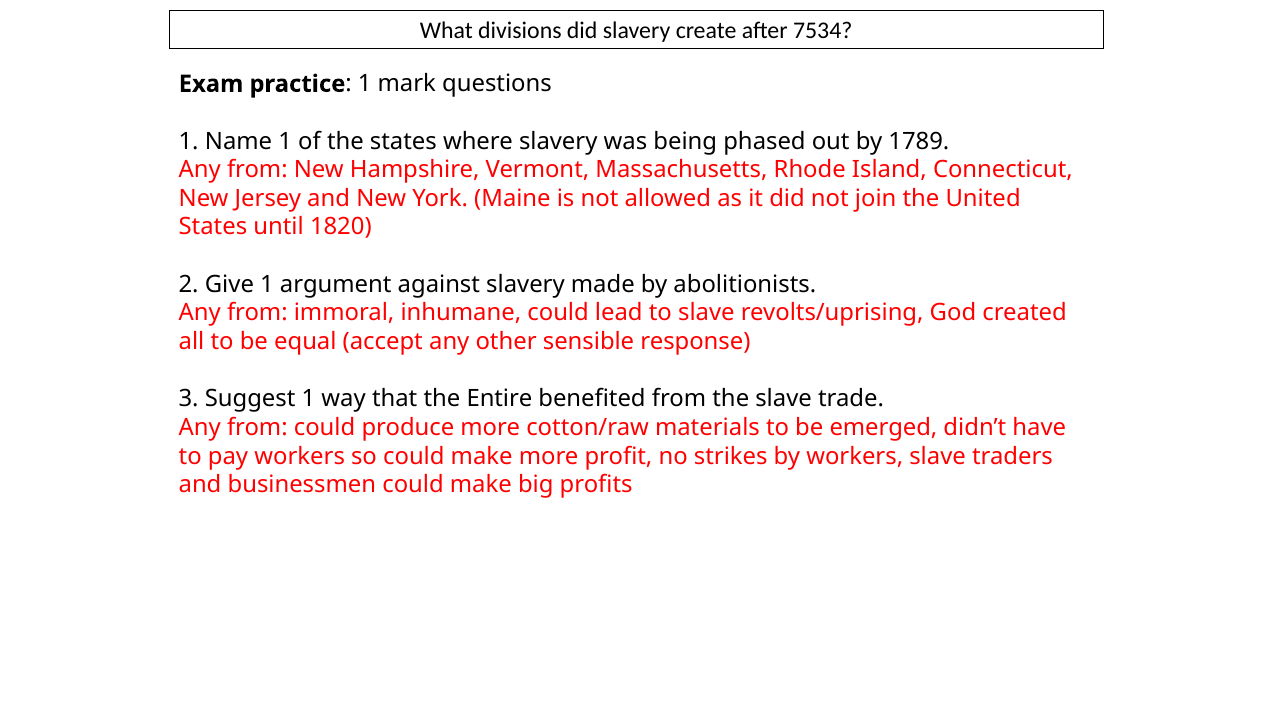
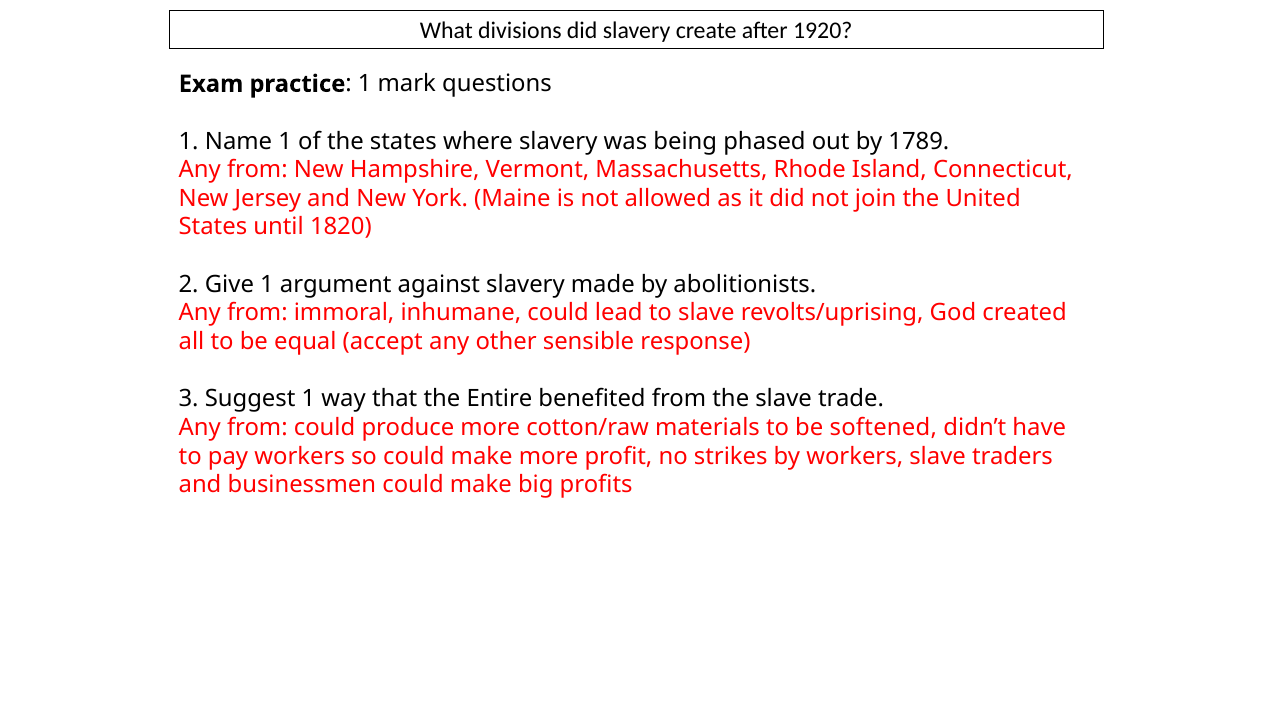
7534: 7534 -> 1920 (823, 31)
emerged: emerged -> softened (883, 428)
